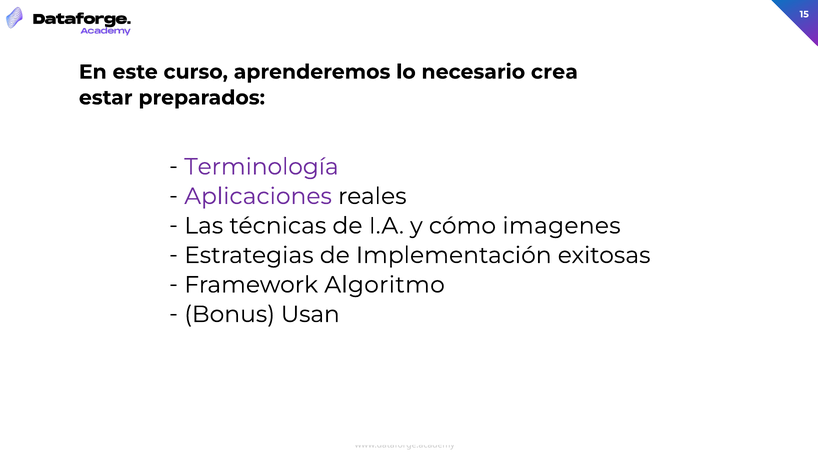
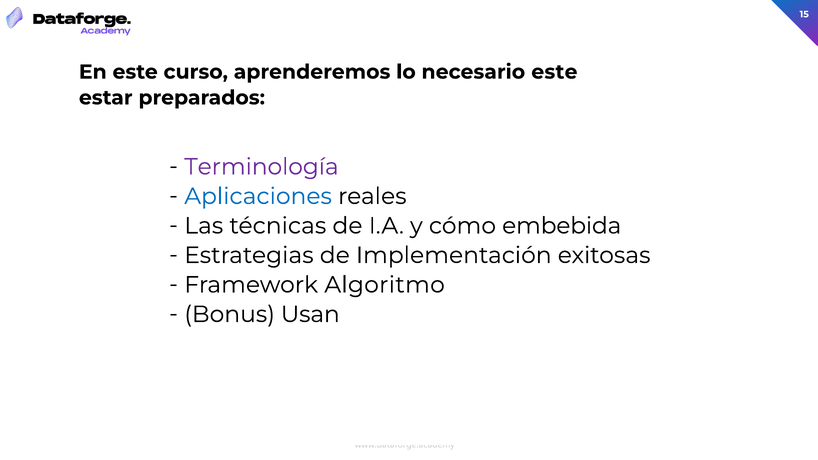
necesario crea: crea -> este (554, 72)
Aplicaciones colour: purple -> blue (258, 196)
imagenes: imagenes -> embebida (562, 226)
